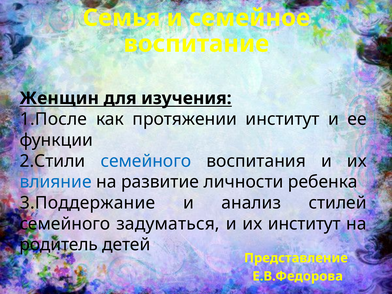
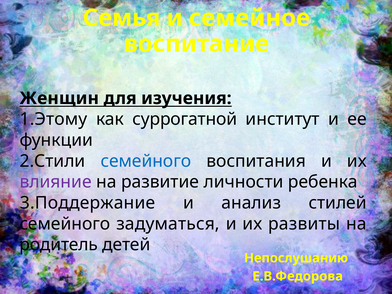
1.После: 1.После -> 1.Этому (53, 119)
протяжении: протяжении -> суррогатной (185, 119)
влияние colour: blue -> purple (56, 182)
их институт: институт -> развиты (304, 224)
Представление: Представление -> Непослушанию (296, 258)
